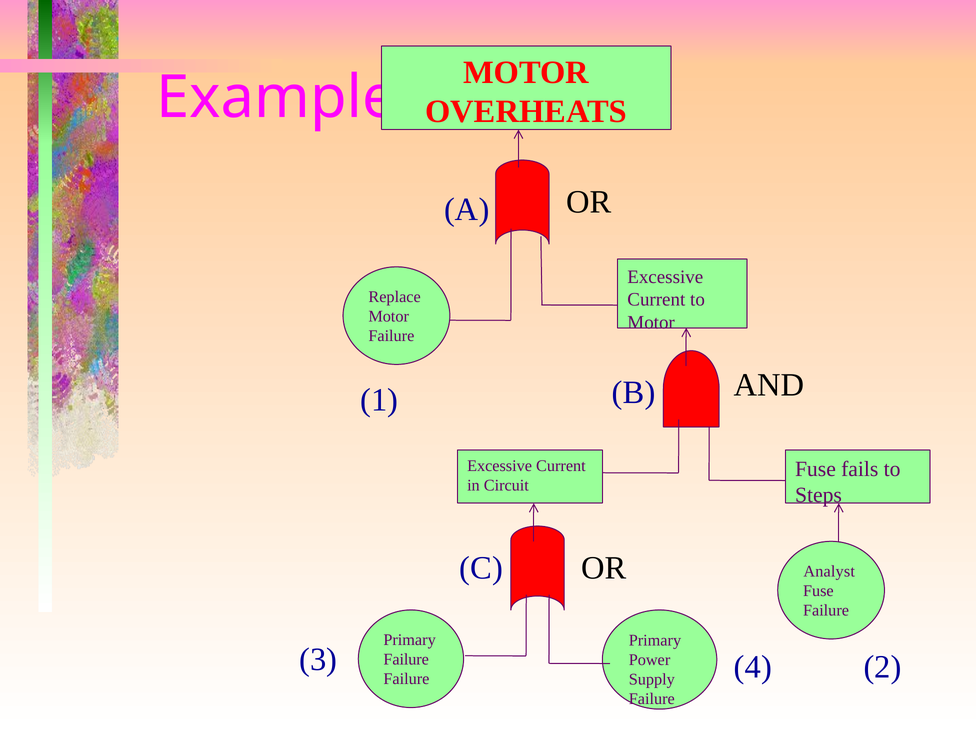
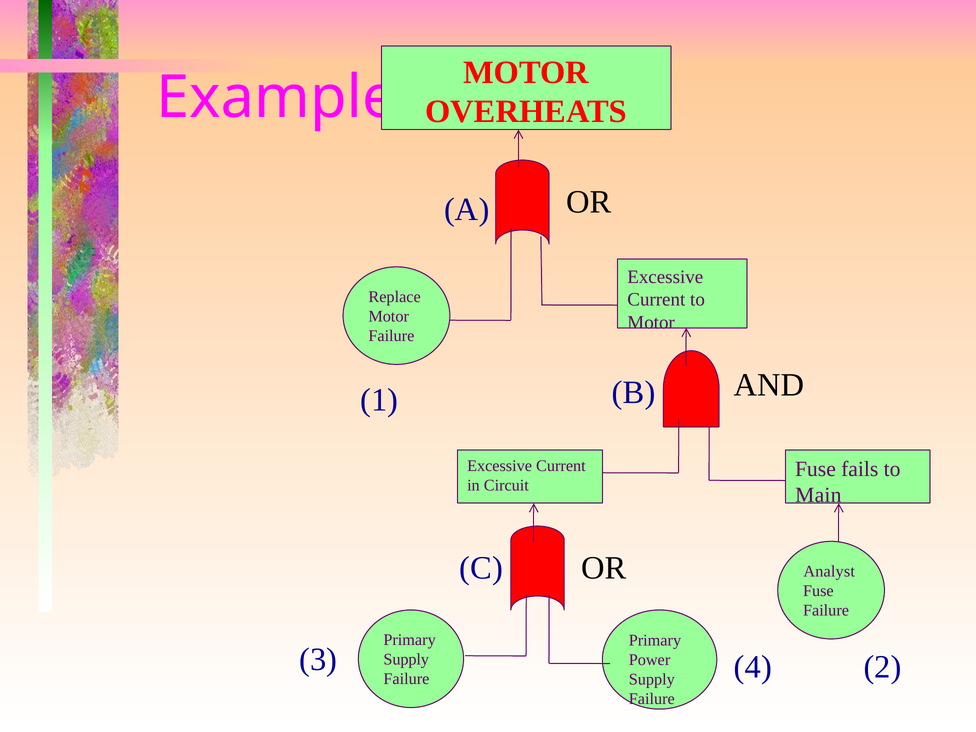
Steps: Steps -> Main (818, 495)
Failure: Failure -> Supply (406, 660)
